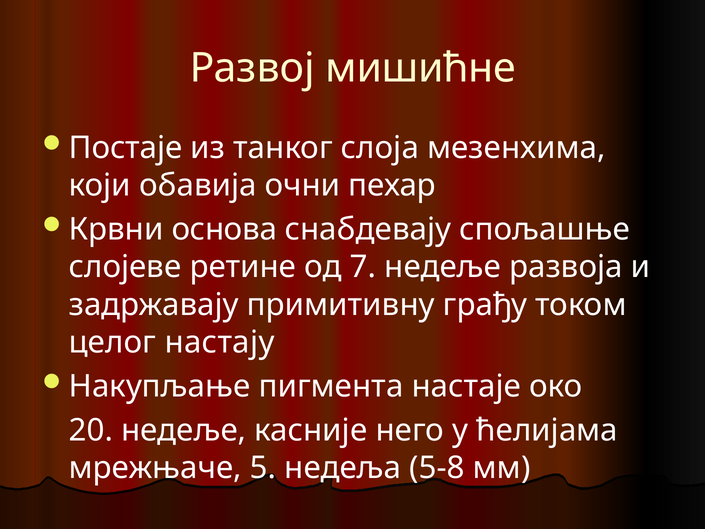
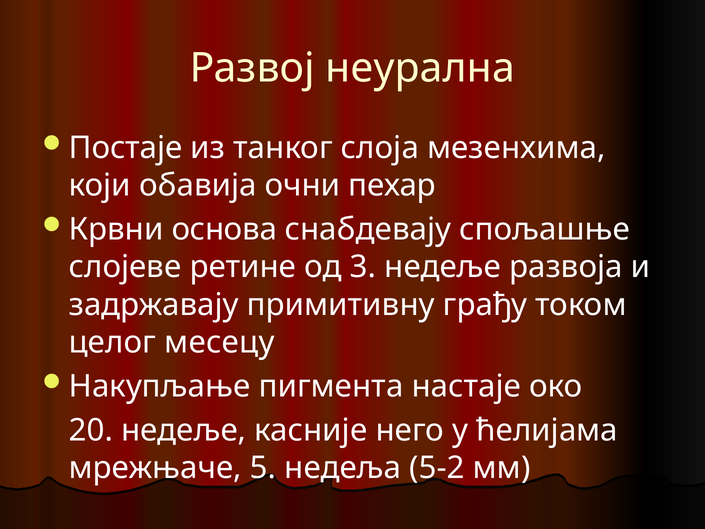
мишићне: мишићне -> неурална (420, 68)
7: 7 -> 3 (363, 267)
настају: настају -> месецу (220, 342)
5-8: 5-8 -> 5-2 (437, 468)
